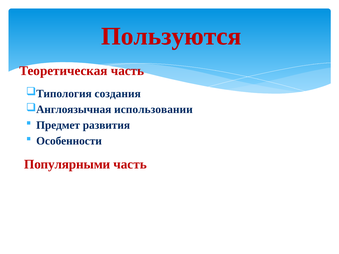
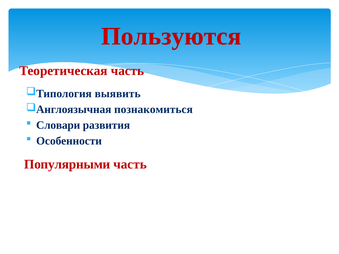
создания: создания -> выявить (118, 94)
использовании: использовании -> познакомиться (153, 110)
Предмет: Предмет -> Словари (58, 125)
